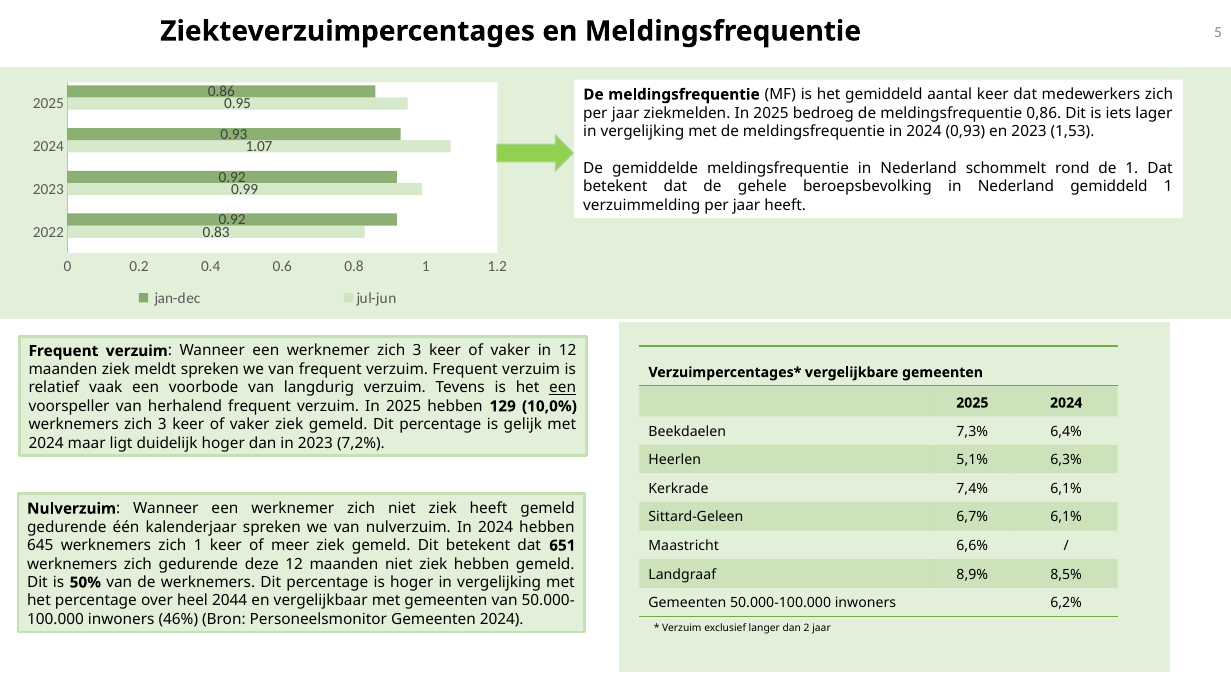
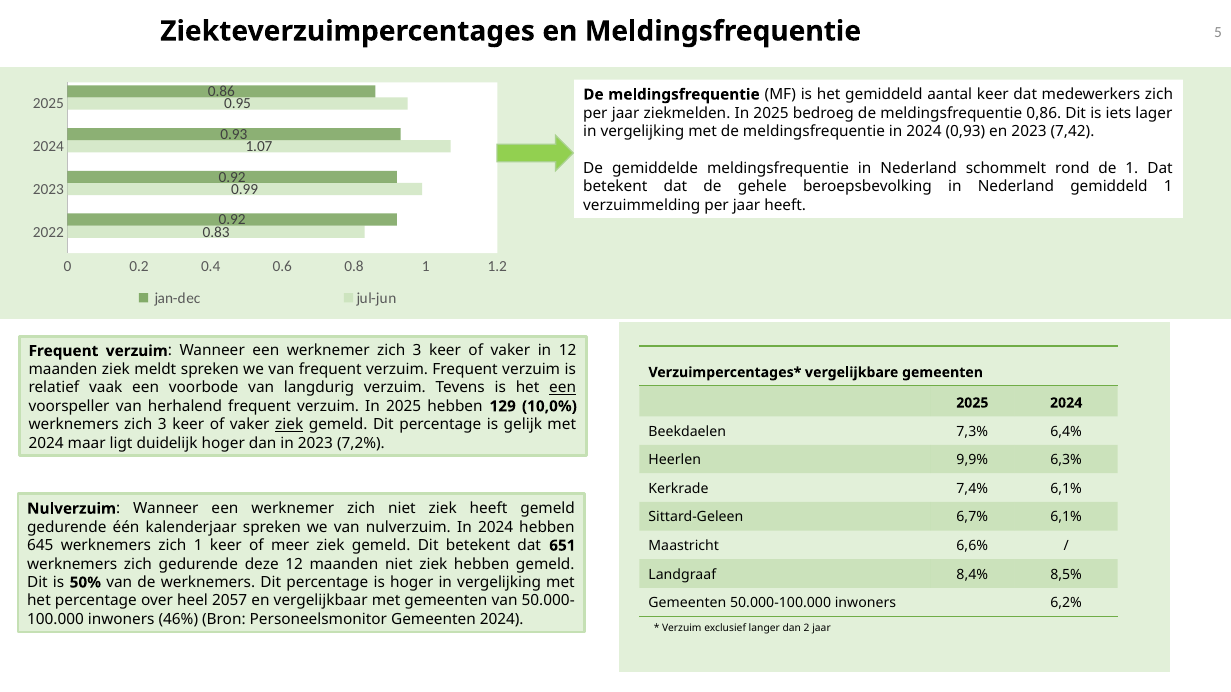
1,53: 1,53 -> 7,42 (1072, 131)
ziek underline: none -> present (289, 425)
5,1%: 5,1% -> 9,9% (972, 460)
8,9%: 8,9% -> 8,4% (972, 575)
2044: 2044 -> 2057 (230, 601)
